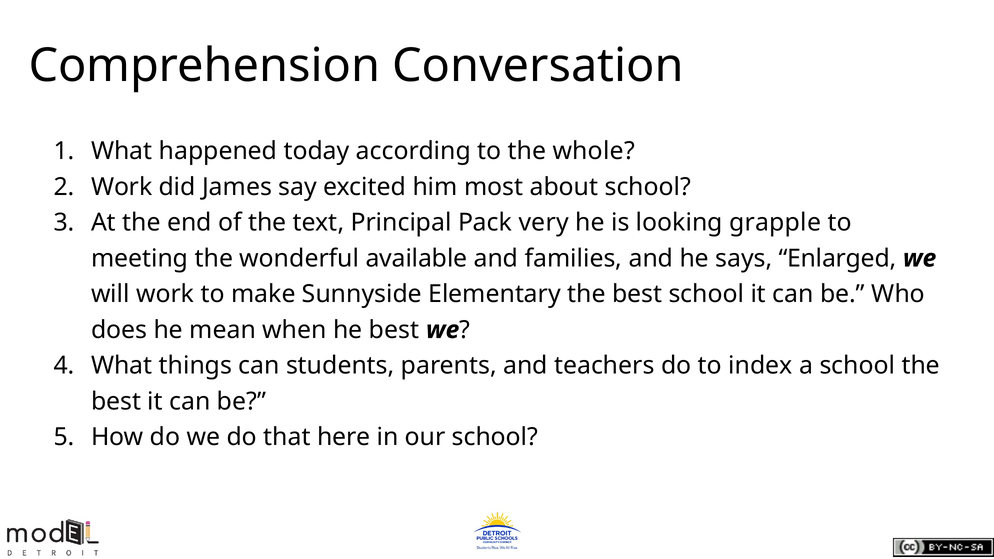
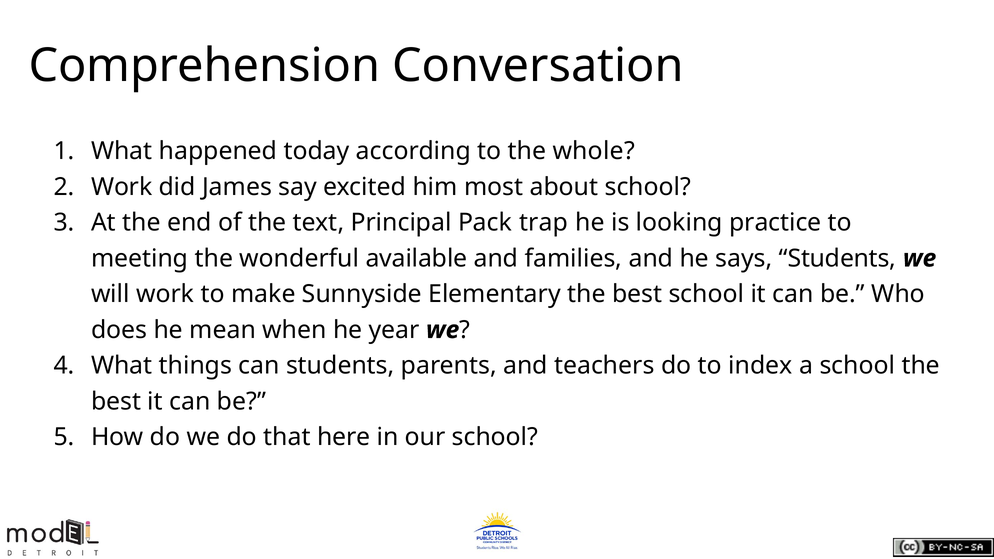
very: very -> trap (544, 223)
grapple: grapple -> practice (775, 223)
says Enlarged: Enlarged -> Students (837, 258)
he best: best -> year (394, 330)
